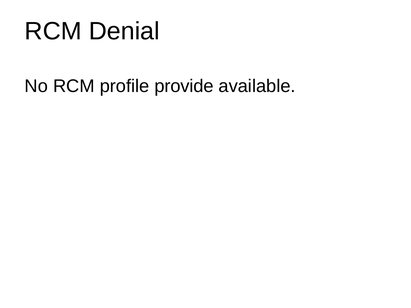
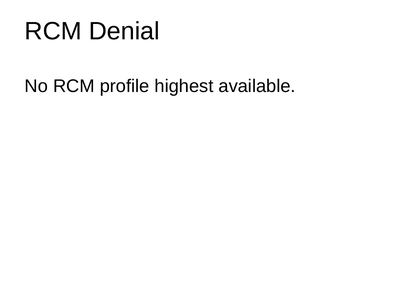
provide: provide -> highest (184, 86)
